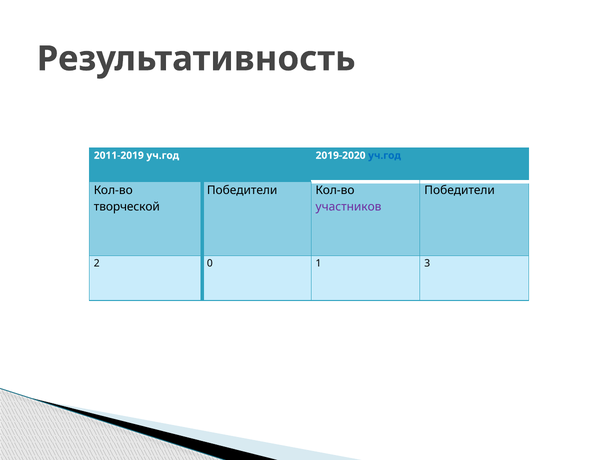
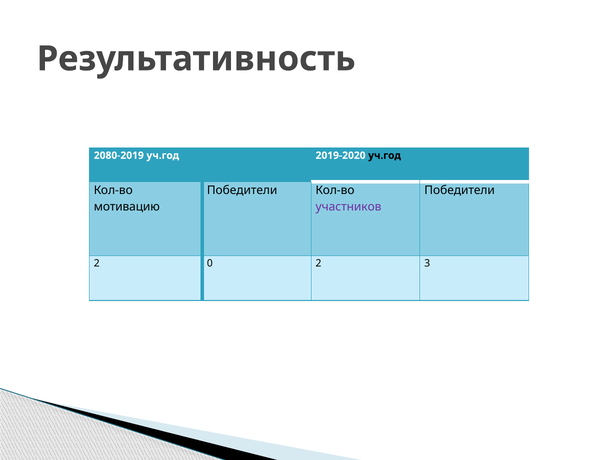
2011-2019: 2011-2019 -> 2080-2019 (119, 155)
уч.год colour: blue -> black (385, 155)
творческой: творческой -> мотивацию (127, 207)
0 1: 1 -> 2 (319, 263)
